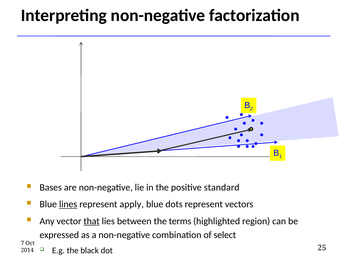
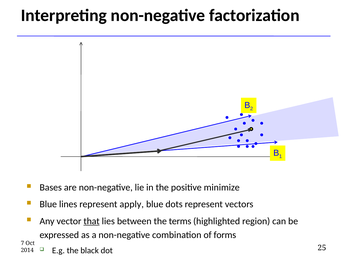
standard: standard -> minimize (222, 187)
lines underline: present -> none (68, 204)
select: select -> forms (225, 234)
